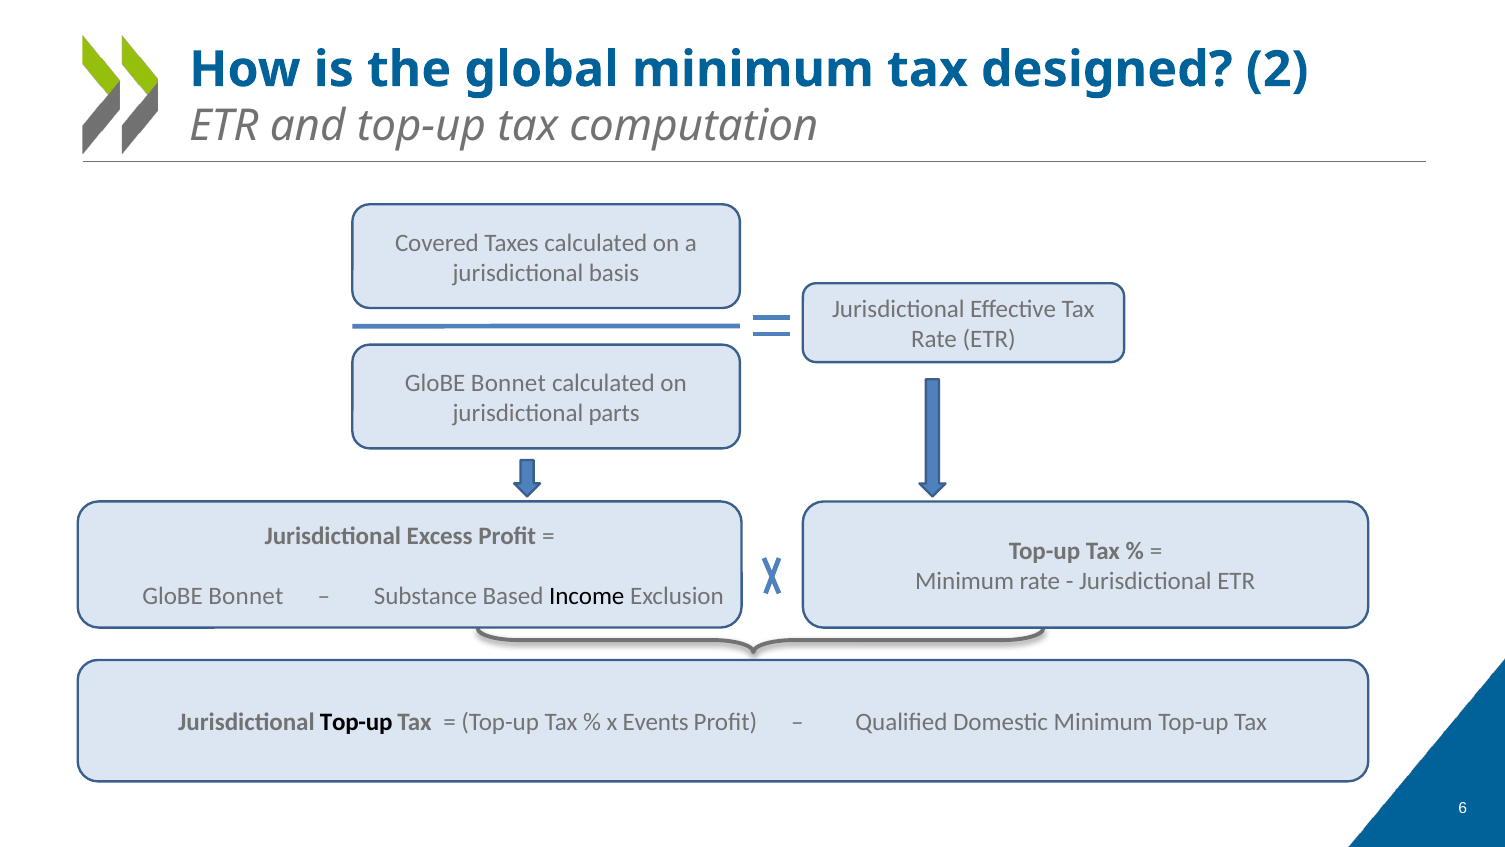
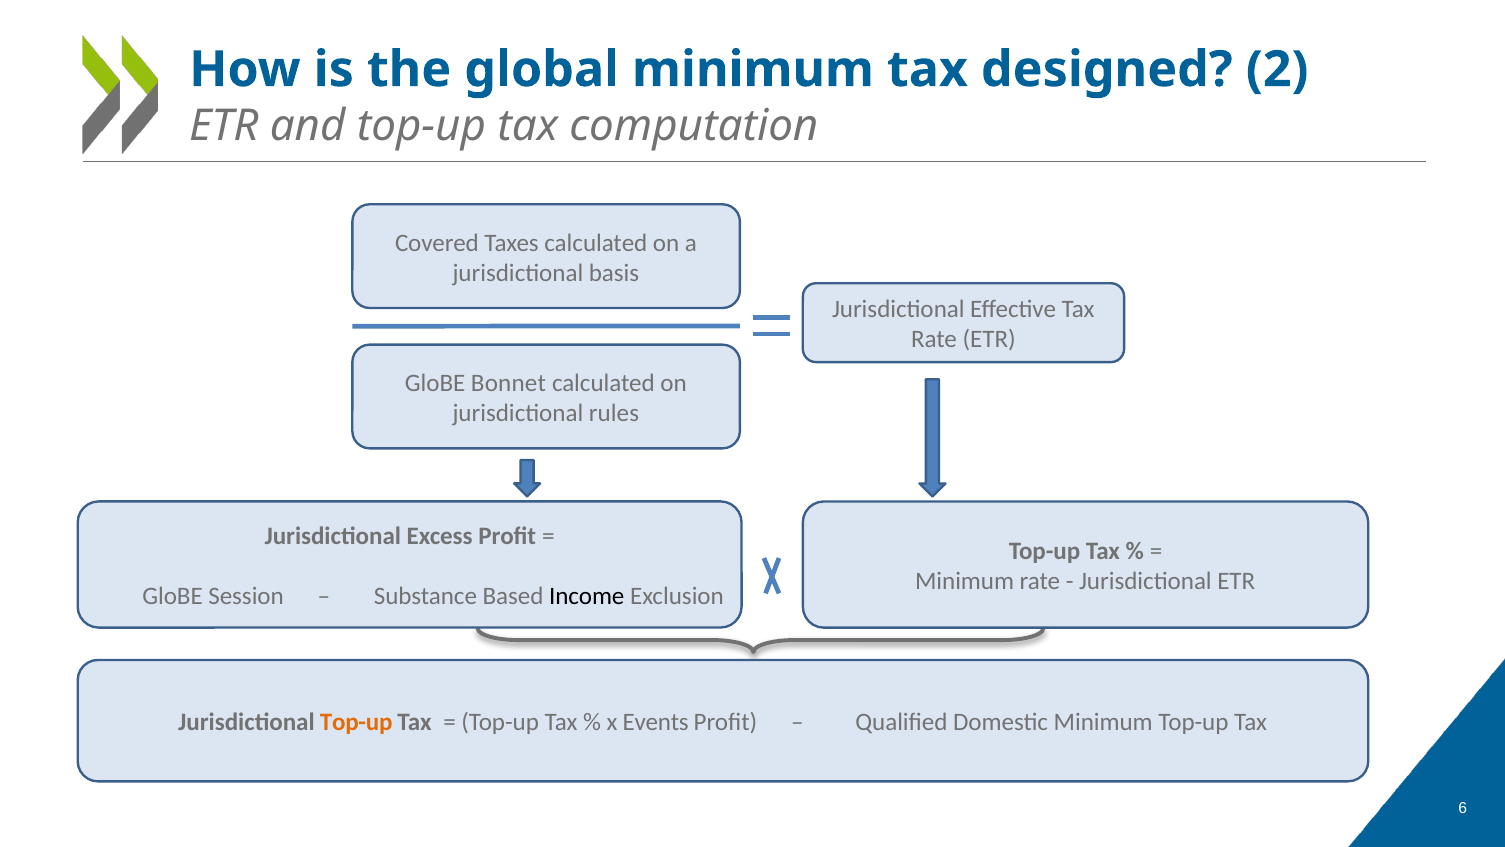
parts: parts -> rules (614, 413)
Bonnet: Bonnet -> Session (246, 596)
Top-up colour: black -> orange (356, 722)
